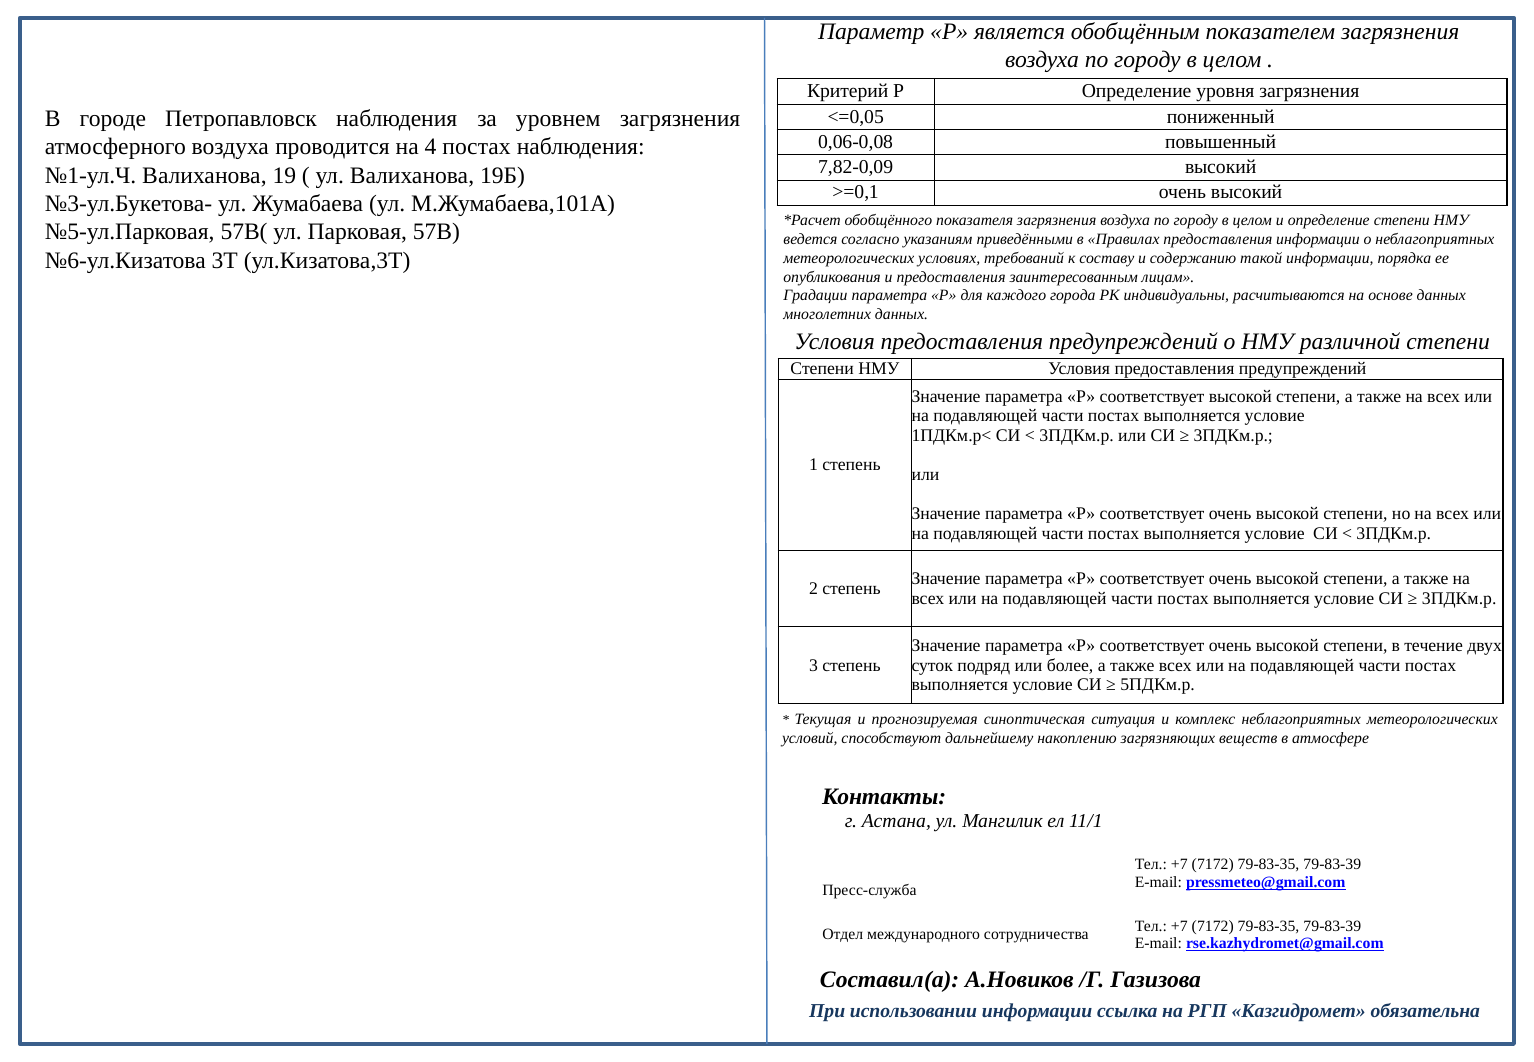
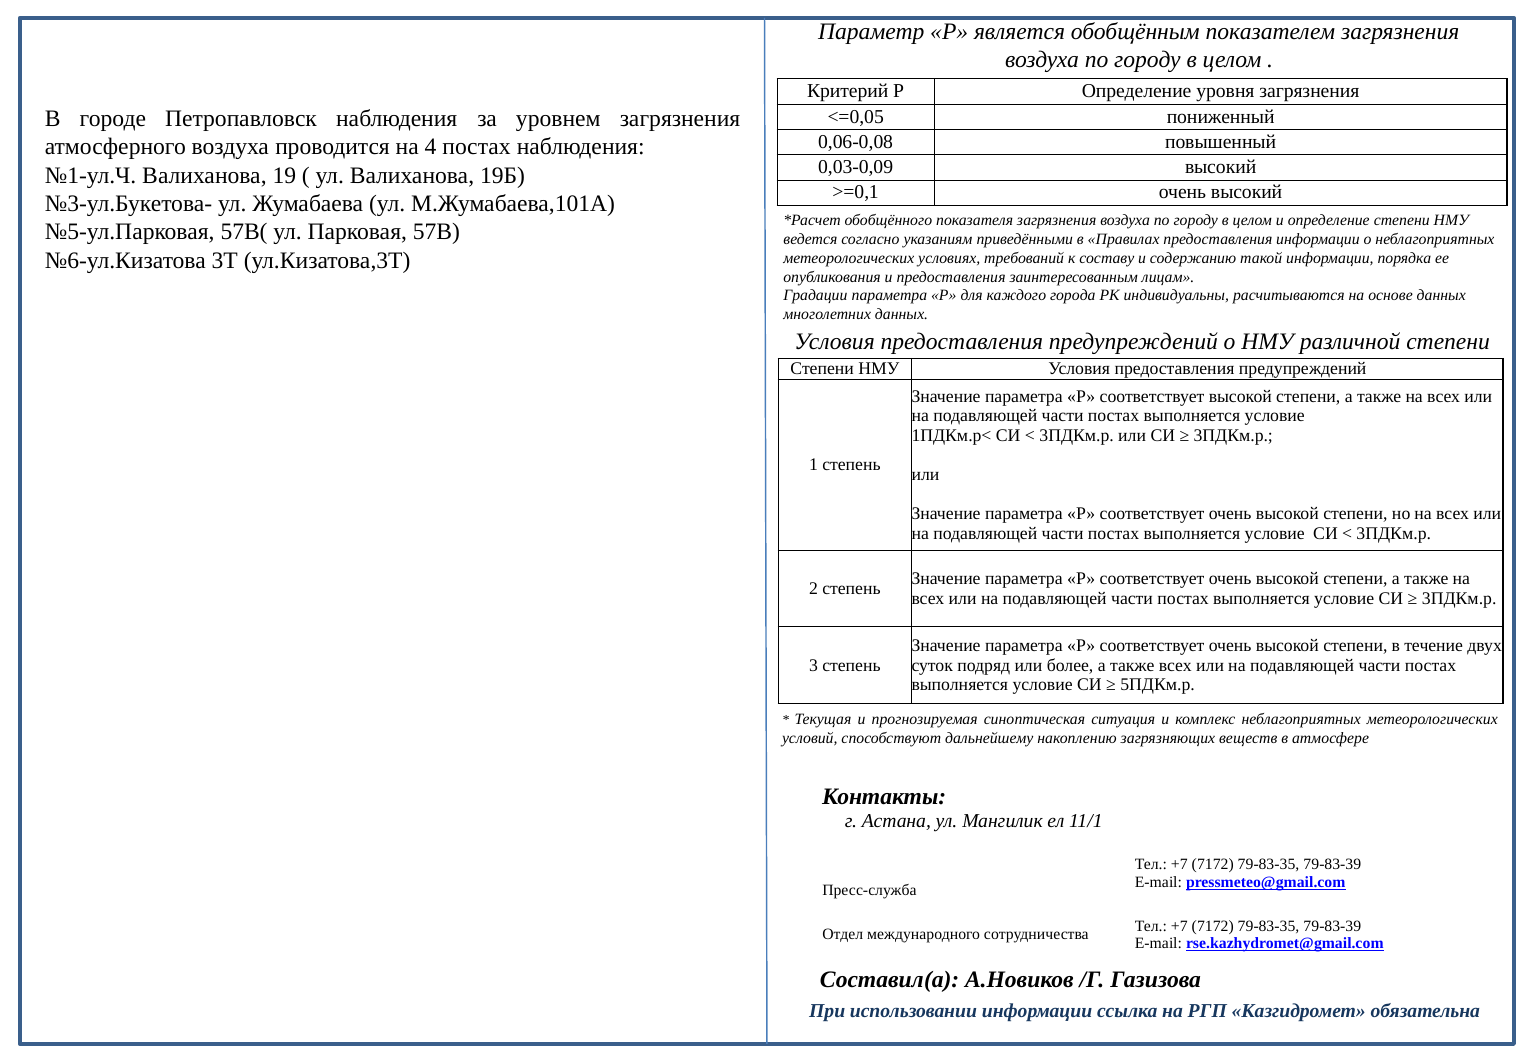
7,82-0,09: 7,82-0,09 -> 0,03-0,09 (856, 167)
